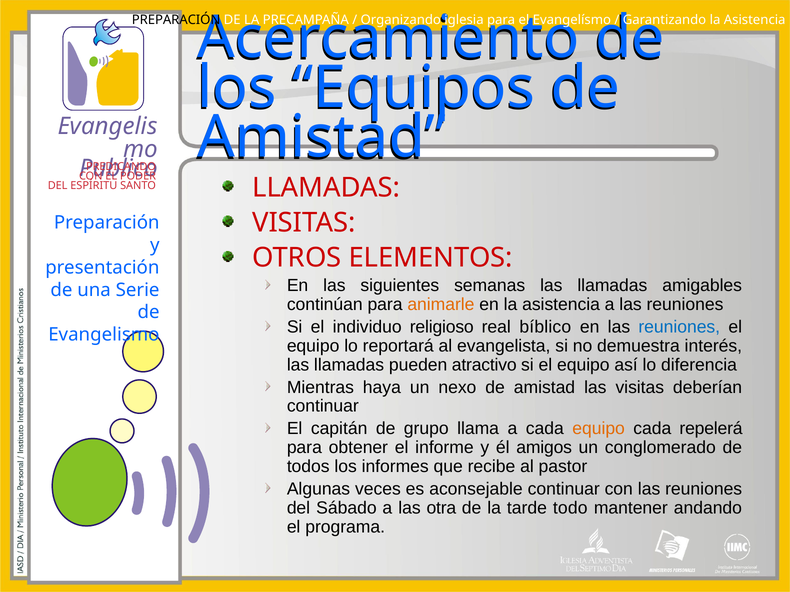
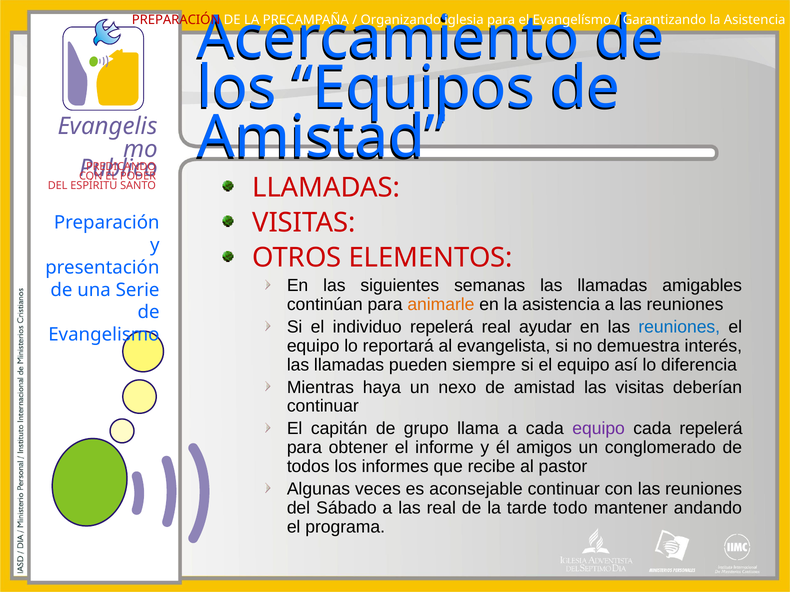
PREPARACIÓN colour: black -> red (176, 20)
individuo religioso: religioso -> repelerá (442, 327)
bíblico: bíblico -> ayudar (545, 327)
atractivo: atractivo -> siempre (484, 365)
equipo colour: orange -> purple (599, 429)
las otra: otra -> real (441, 508)
